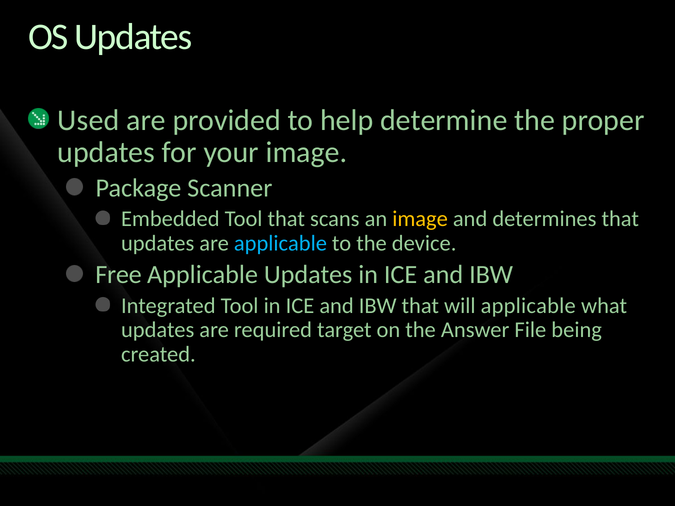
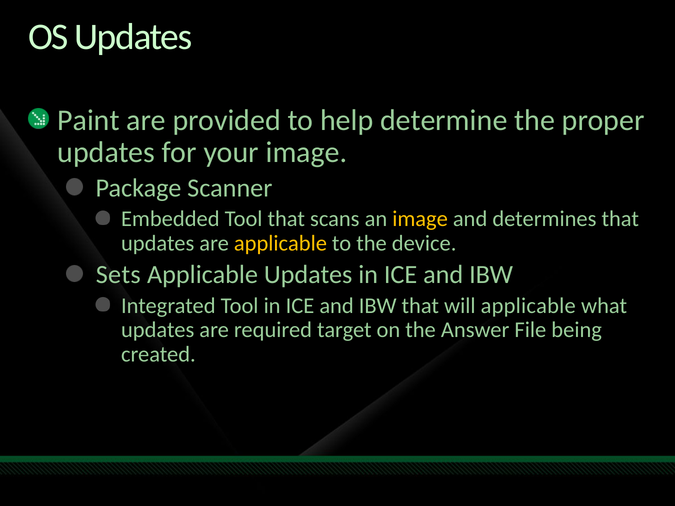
Used: Used -> Paint (89, 120)
applicable colour: light blue -> yellow (280, 243)
Free: Free -> Sets (118, 275)
